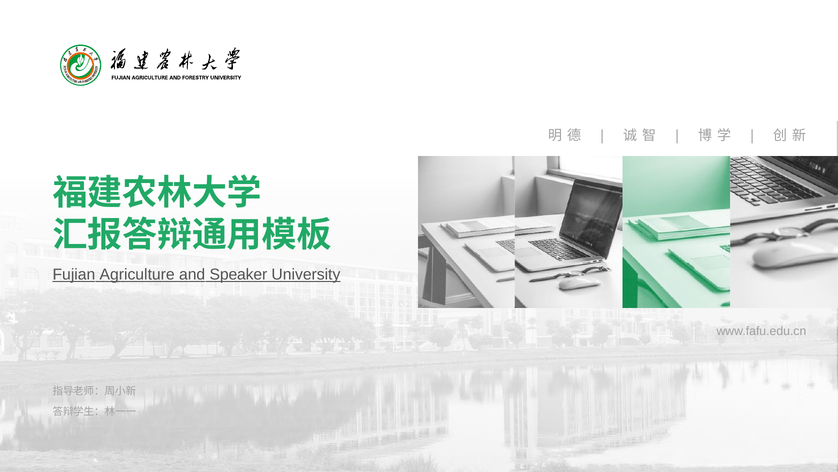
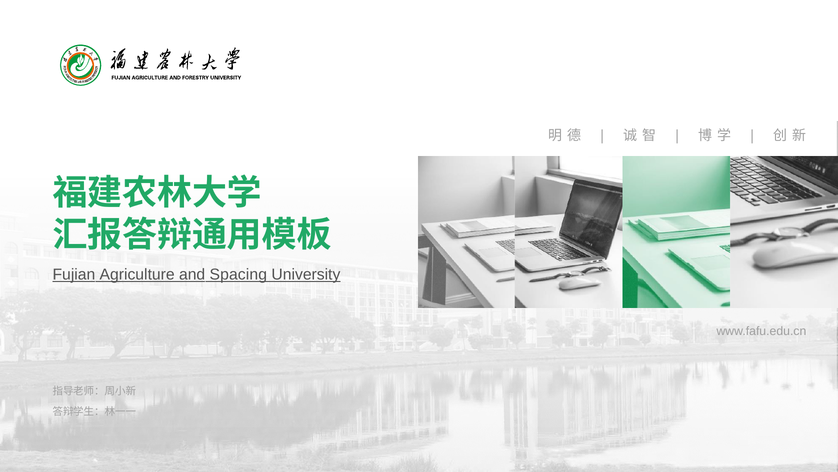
Speaker: Speaker -> Spacing (238, 274)
